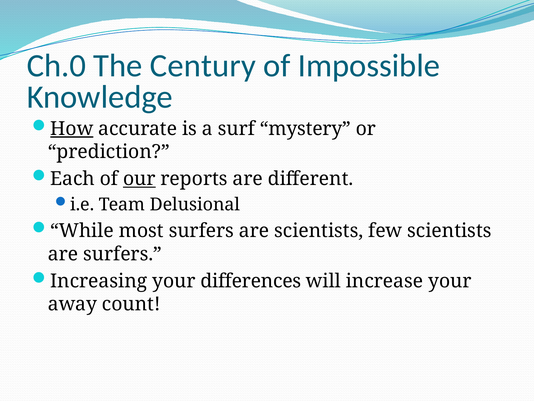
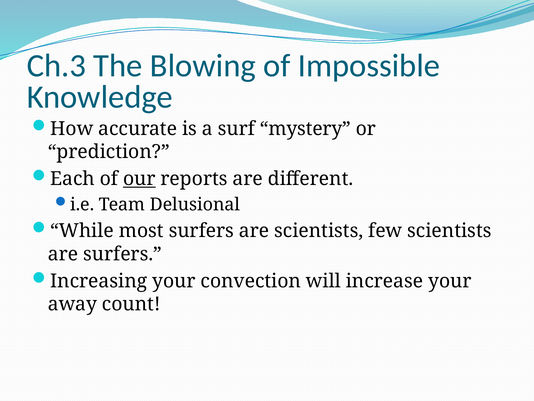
Ch.0: Ch.0 -> Ch.3 (56, 66)
Century: Century -> Blowing (203, 66)
How underline: present -> none (72, 129)
differences: differences -> convection (251, 281)
